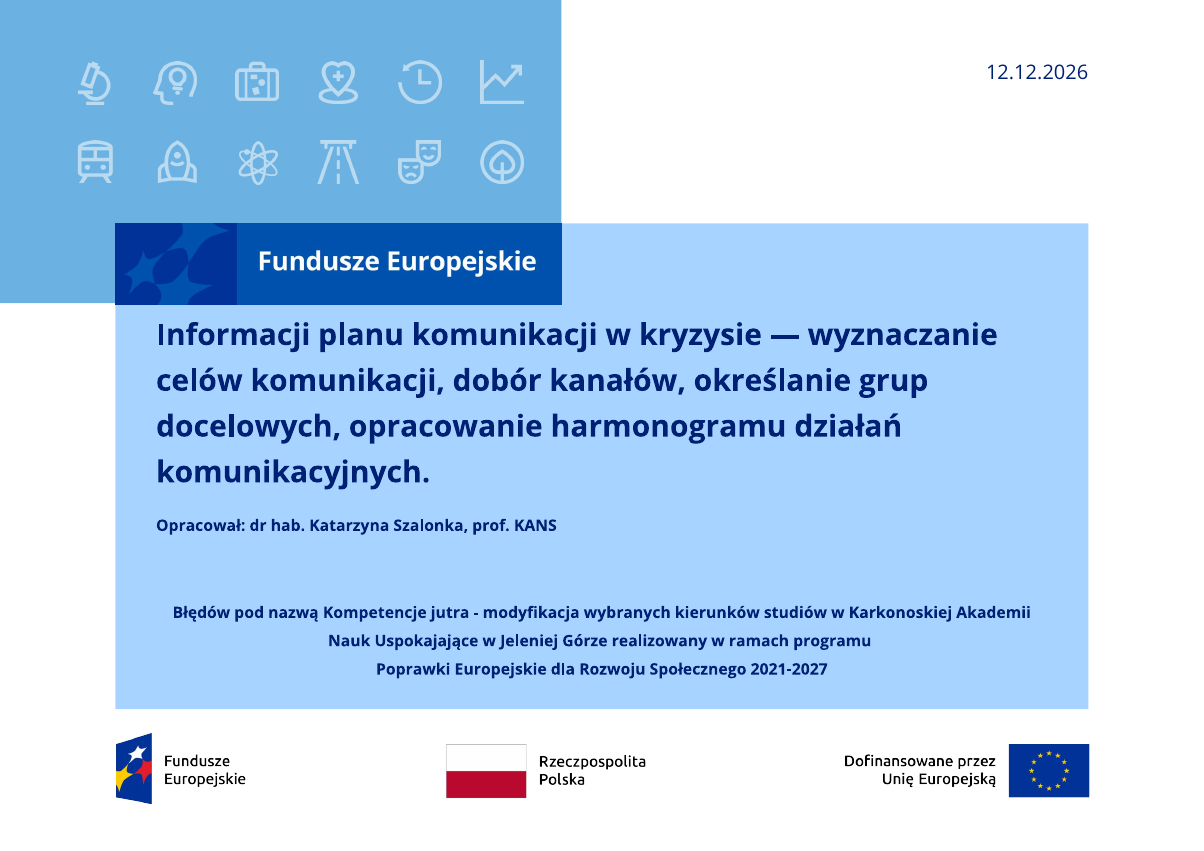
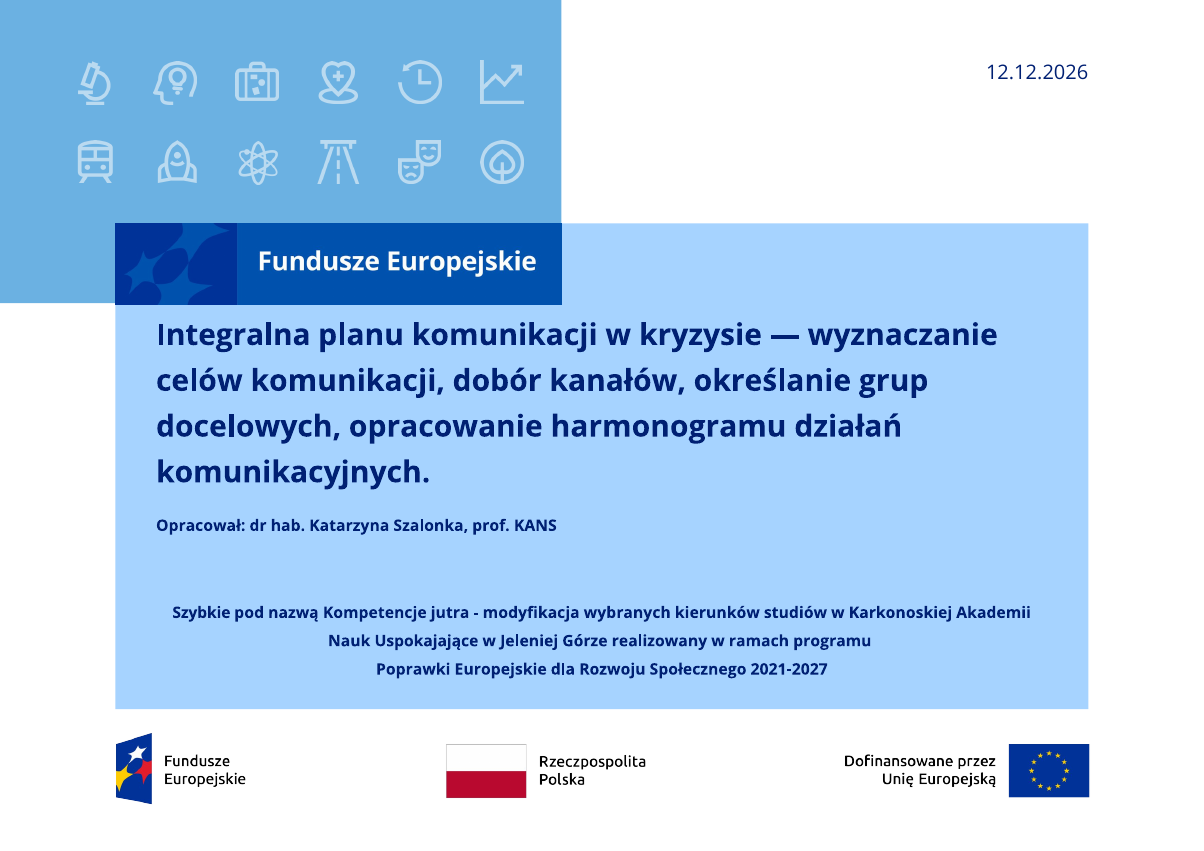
Informacji: Informacji -> Integralna (233, 335)
Błędów: Błędów -> Szybkie (201, 613)
